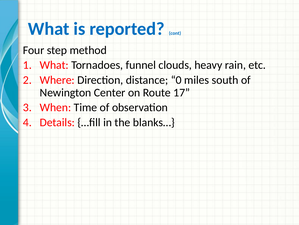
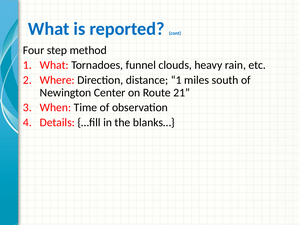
distance 0: 0 -> 1 (176, 80)
17: 17 -> 21 (182, 92)
